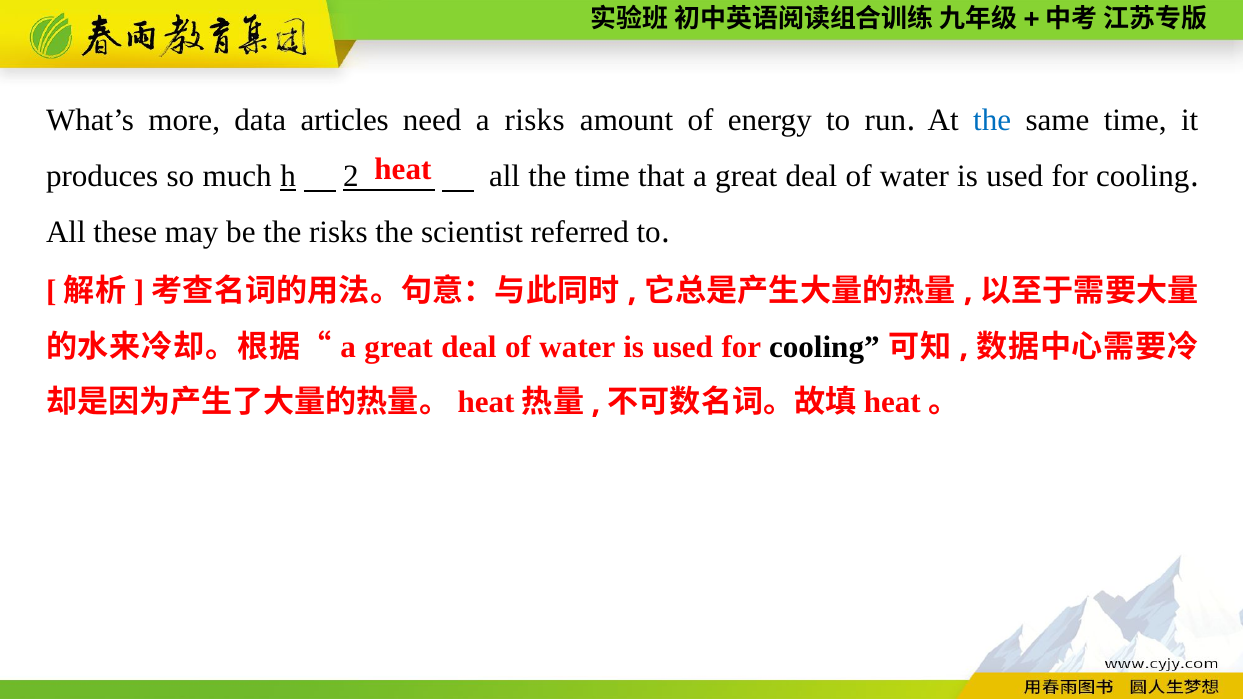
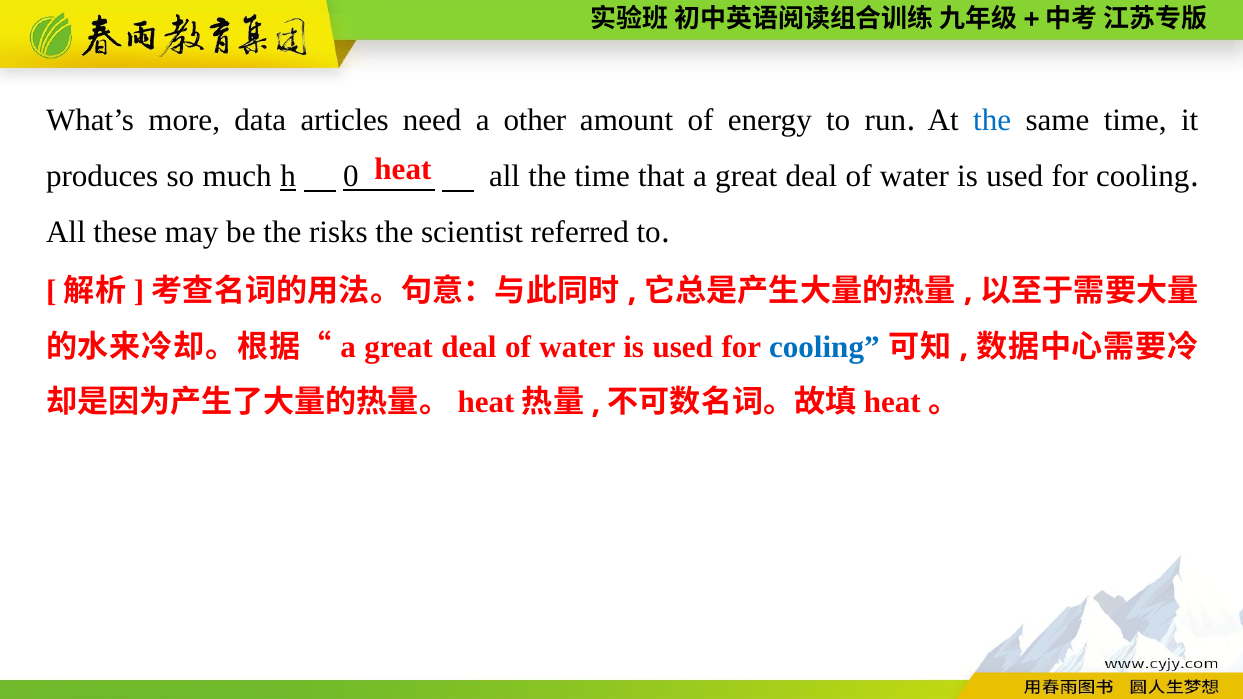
a risks: risks -> other (535, 120)
2: 2 -> 0 (351, 176)
cooling colour: black -> blue (824, 347)
